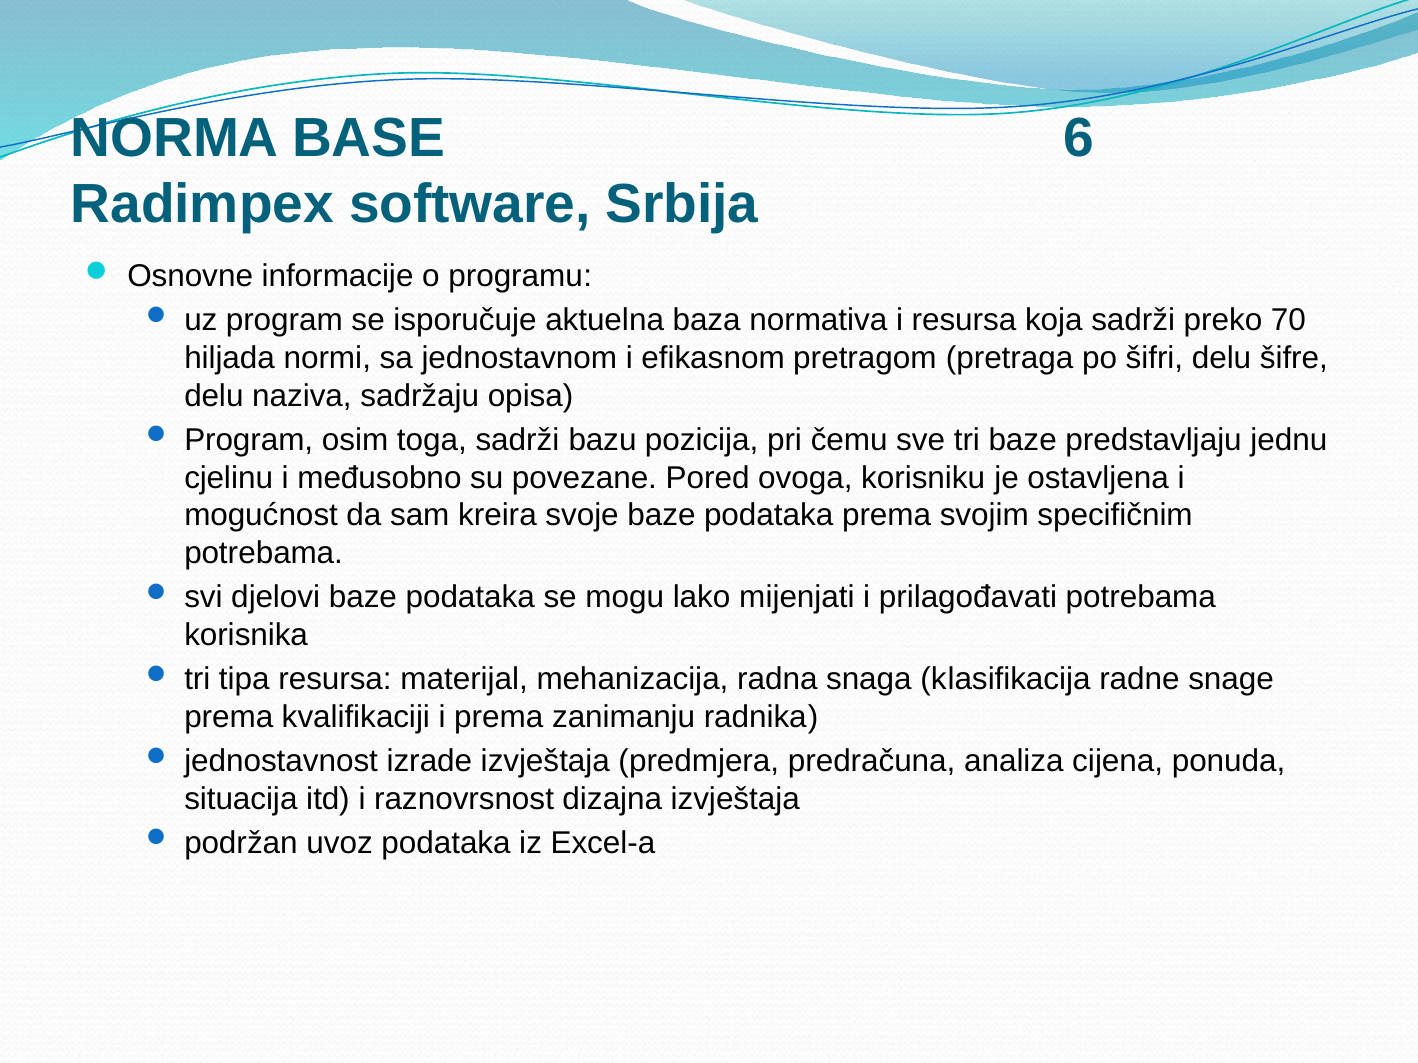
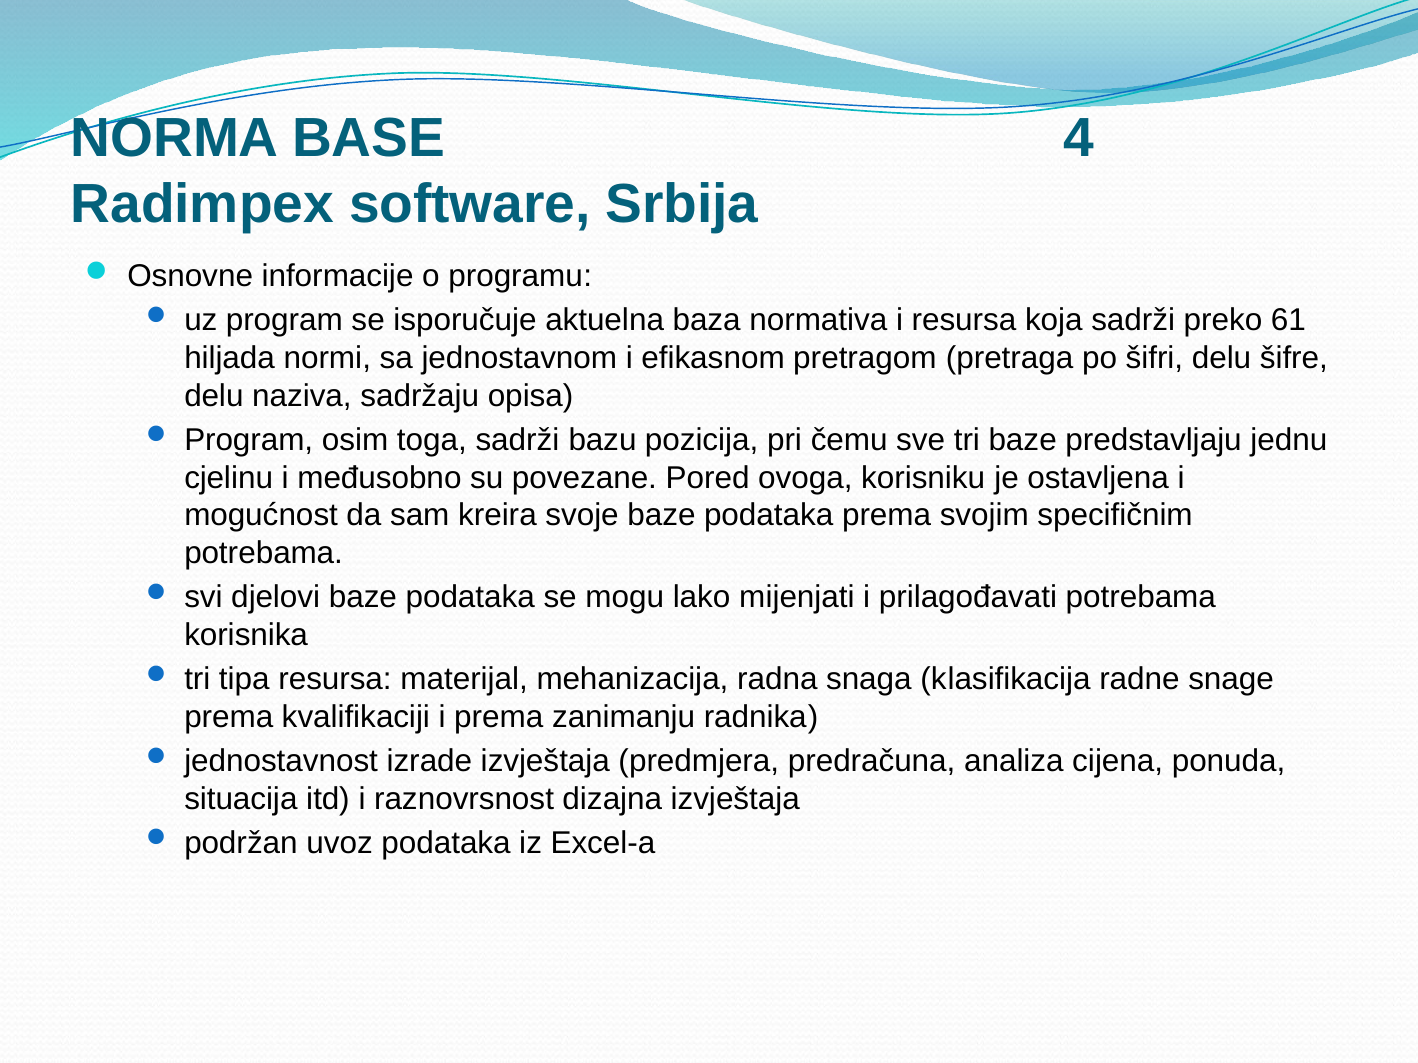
6: 6 -> 4 (1079, 139)
70: 70 -> 61 (1288, 320)
